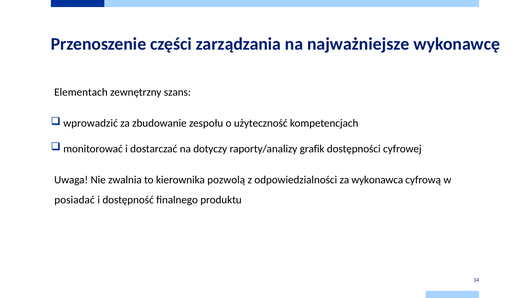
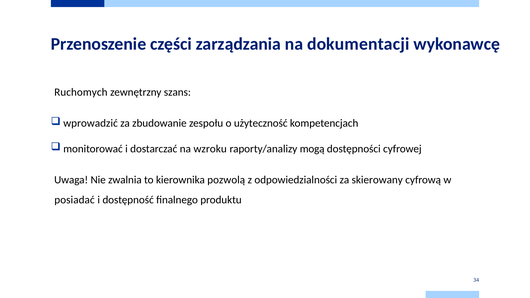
najważniejsze: najważniejsze -> dokumentacji (358, 44)
Elementach: Elementach -> Ruchomych (81, 92)
dotyczy: dotyczy -> wzroku (210, 149)
grafik: grafik -> mogą (312, 149)
wykonawca: wykonawca -> skierowany (377, 180)
